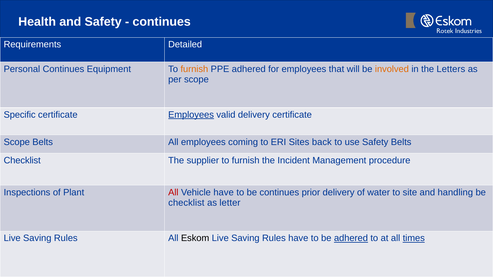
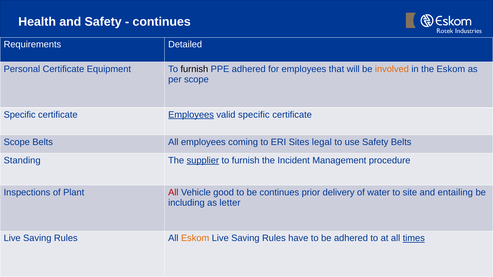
Personal Continues: Continues -> Certificate (63, 69)
furnish colour: orange -> black (194, 69)
the Letters: Letters -> Eskom (451, 69)
valid delivery: delivery -> specific (254, 115)
back: back -> legal (322, 142)
Checklist: Checklist -> Standing (22, 161)
supplier underline: none -> present (203, 161)
Vehicle have: have -> good (224, 193)
handling: handling -> entailing (455, 193)
checklist: checklist -> including (186, 203)
Eskom colour: black -> orange (195, 239)
adhered underline: present -> none (351, 239)
